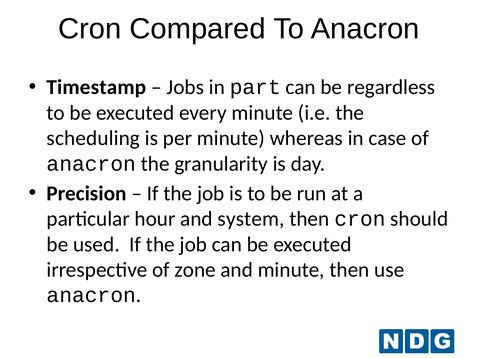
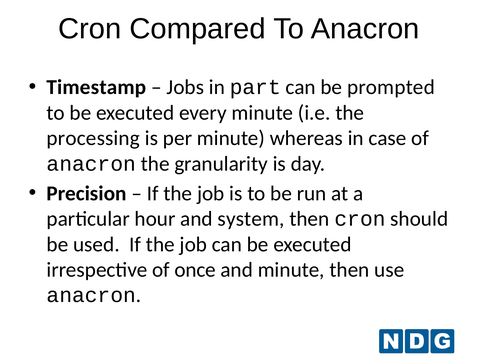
regardless: regardless -> prompted (391, 87)
scheduling: scheduling -> processing (93, 138)
zone: zone -> once (195, 270)
